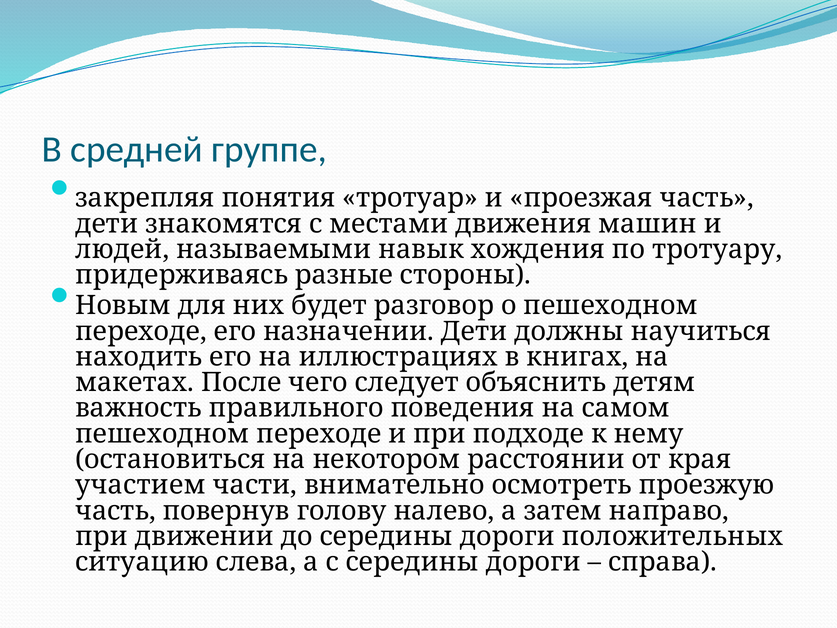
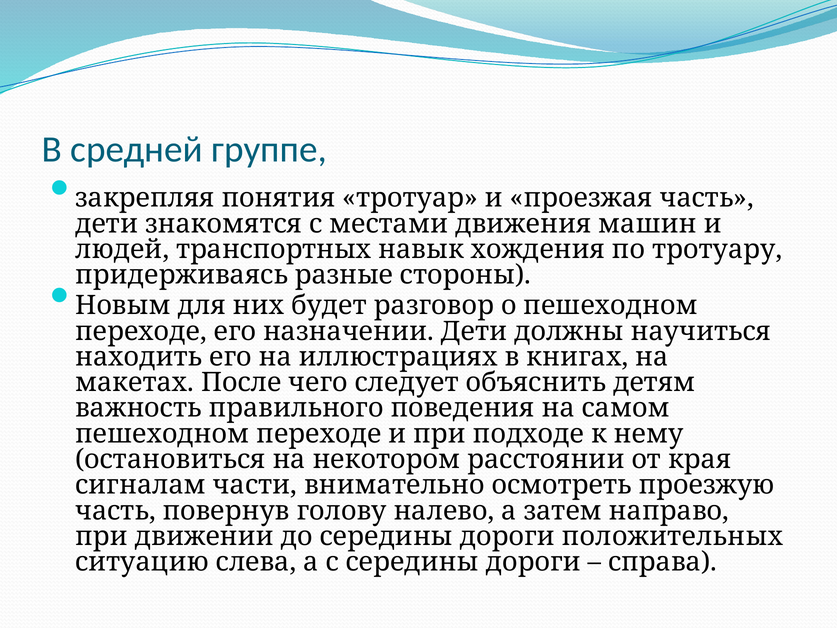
называемыми: называемыми -> транспортных (274, 249)
участием: участием -> сигналам (141, 485)
